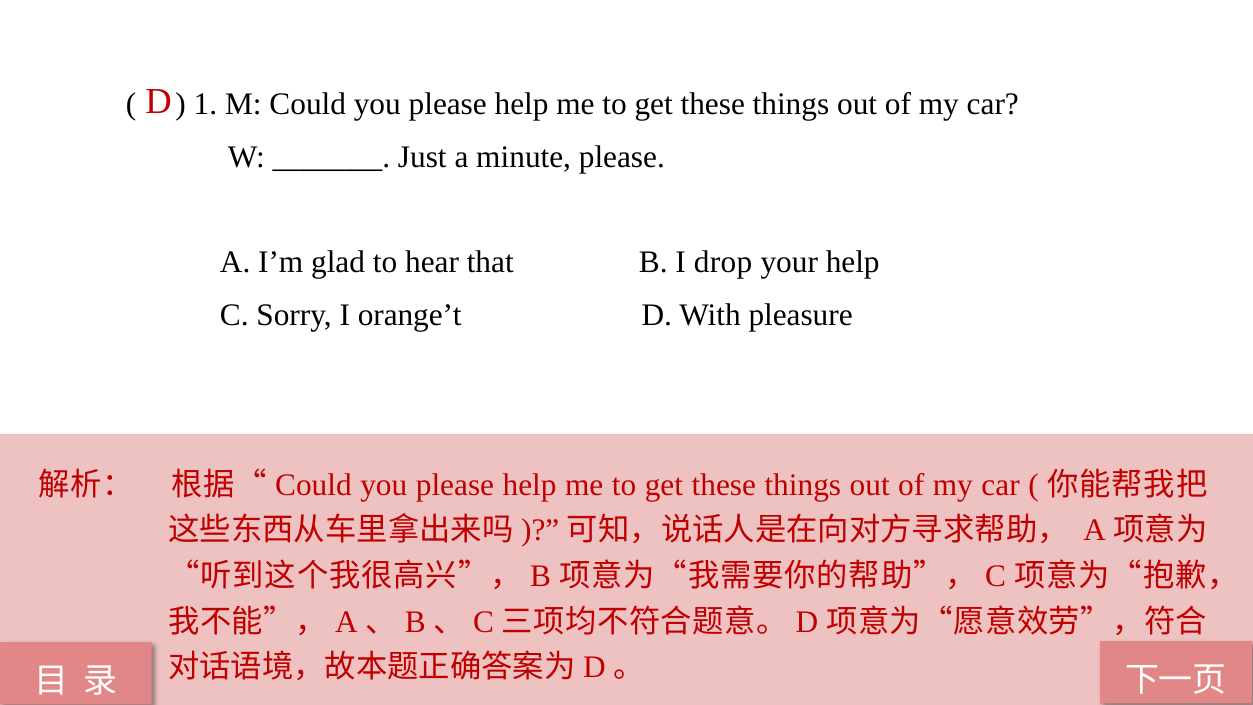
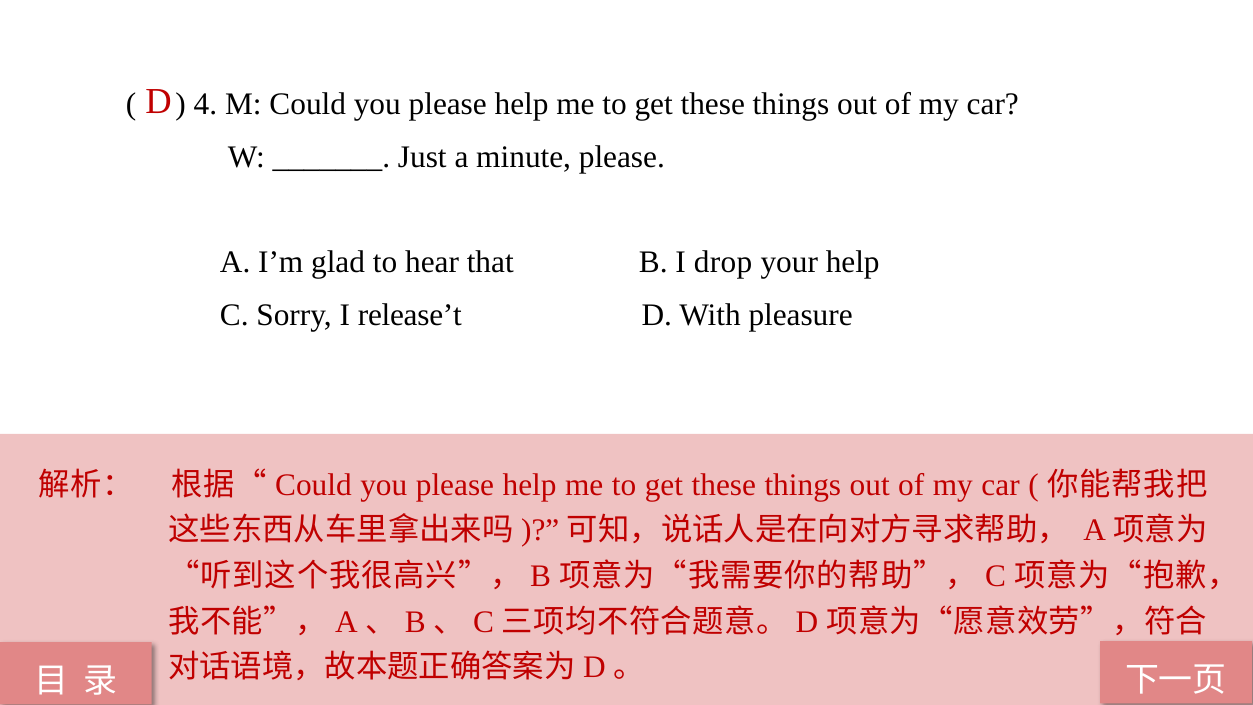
1: 1 -> 4 (205, 105)
orange’t: orange’t -> release’t (410, 315)
